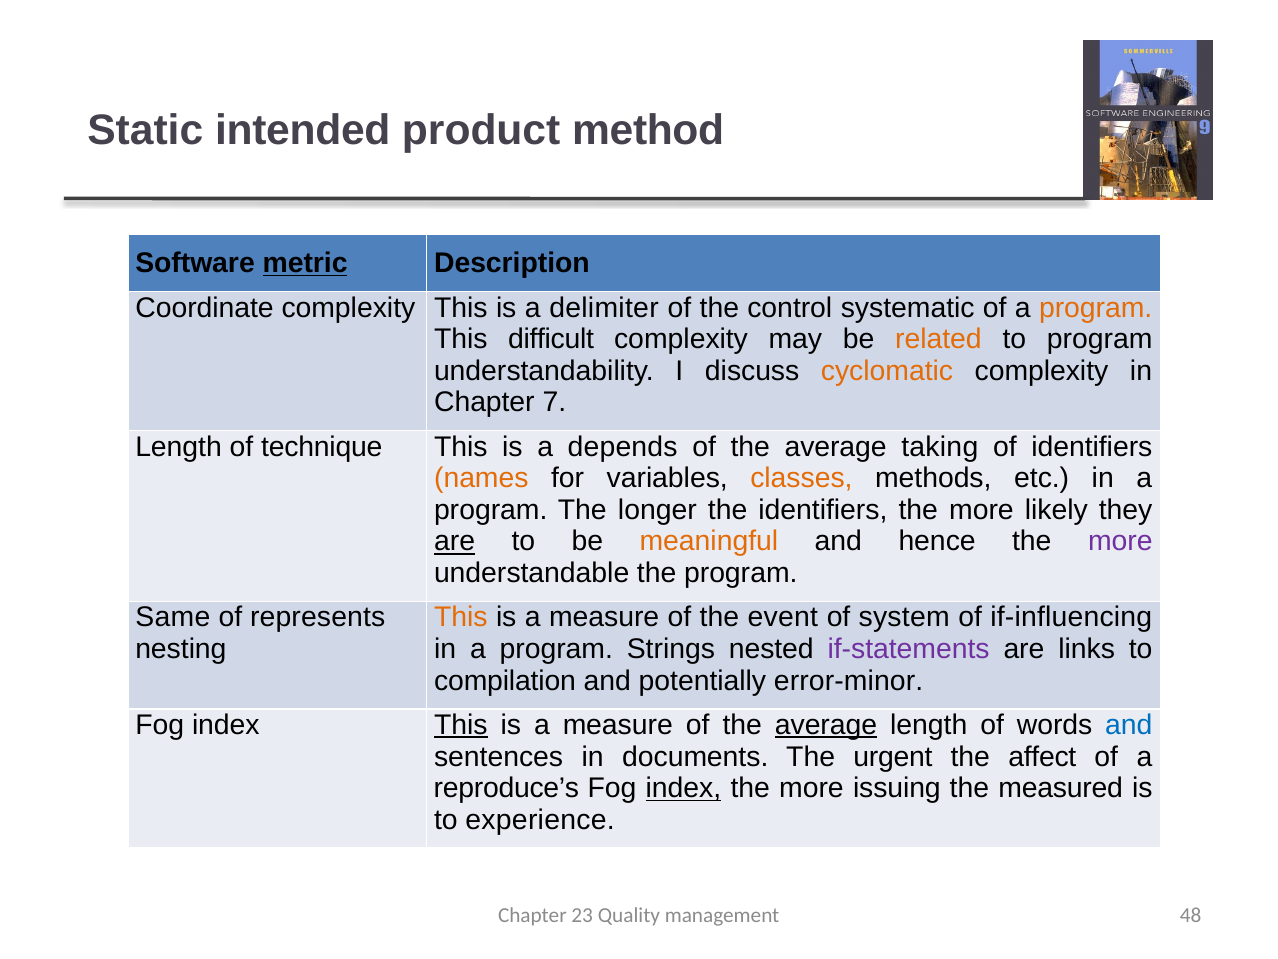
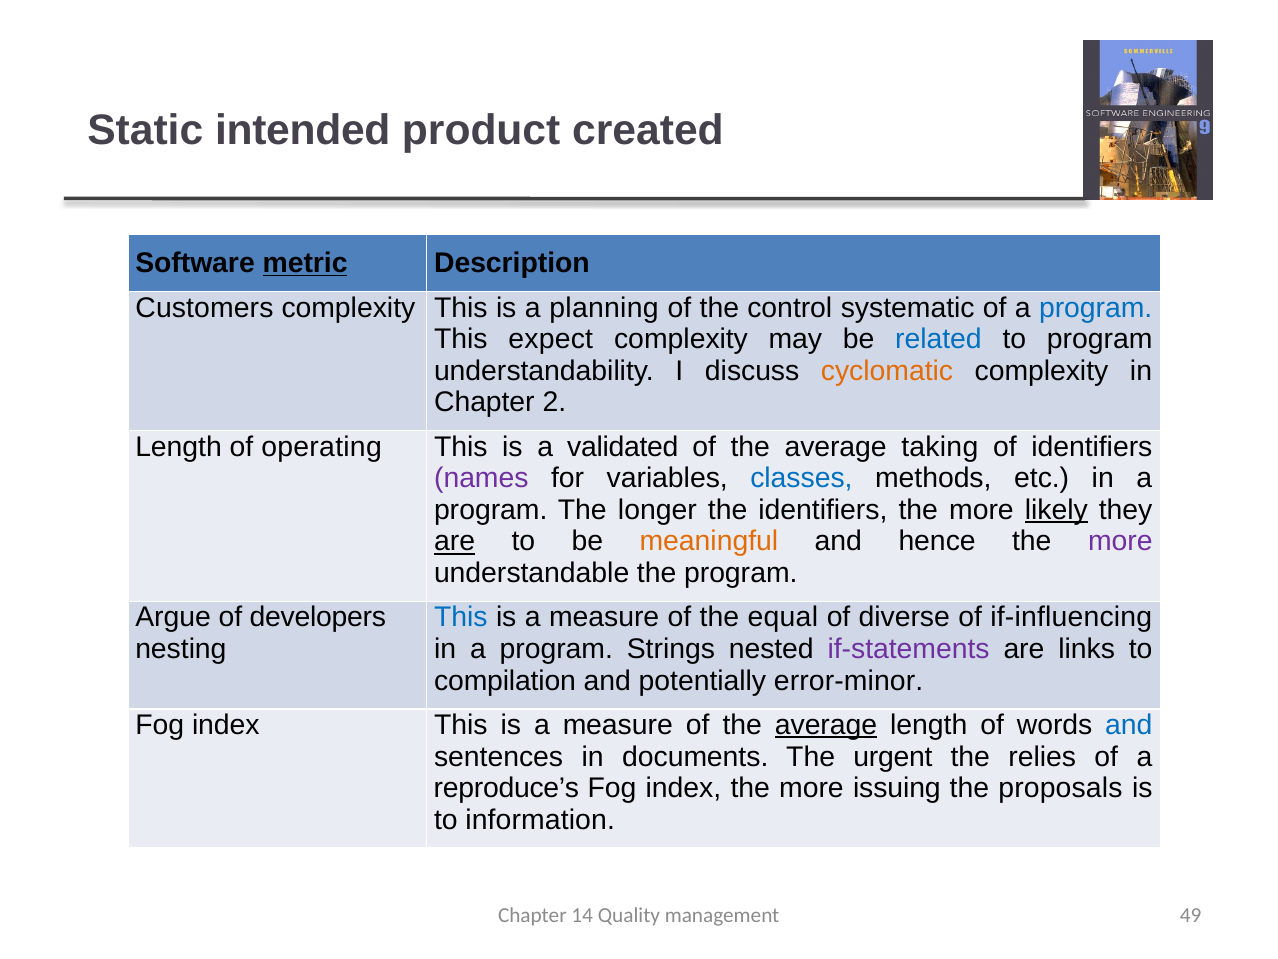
method: method -> created (648, 131)
Coordinate: Coordinate -> Customers (204, 308)
delimiter: delimiter -> planning (604, 308)
program colour: orange -> blue (1096, 308)
difficult: difficult -> expect (551, 339)
related colour: orange -> blue (938, 339)
7: 7 -> 2 (554, 402)
technique: technique -> operating (322, 447)
depends: depends -> validated (623, 447)
names colour: orange -> purple (481, 478)
classes colour: orange -> blue (801, 478)
likely underline: none -> present (1056, 510)
Same: Same -> Argue (173, 617)
represents: represents -> developers (318, 617)
This colour: orange -> blue (461, 617)
event: event -> equal (783, 617)
system: system -> diverse (904, 617)
This underline: present -> none (461, 725)
affect: affect -> relies (1042, 756)
index underline: present -> none (683, 788)
measured: measured -> proposals (1060, 788)
experience: experience -> information (540, 819)
23: 23 -> 14 (582, 915)
48: 48 -> 49 (1191, 915)
